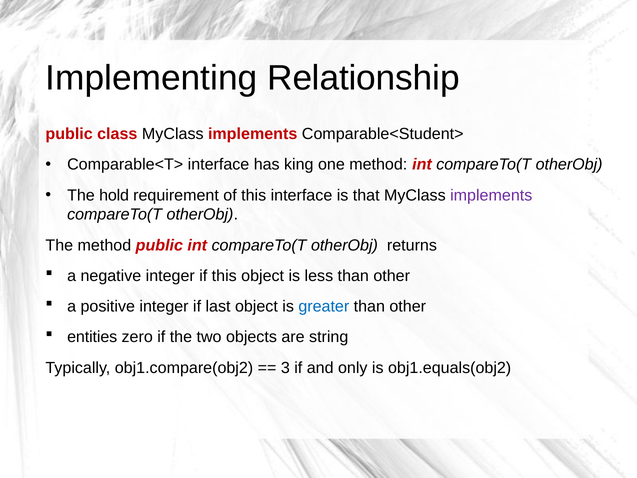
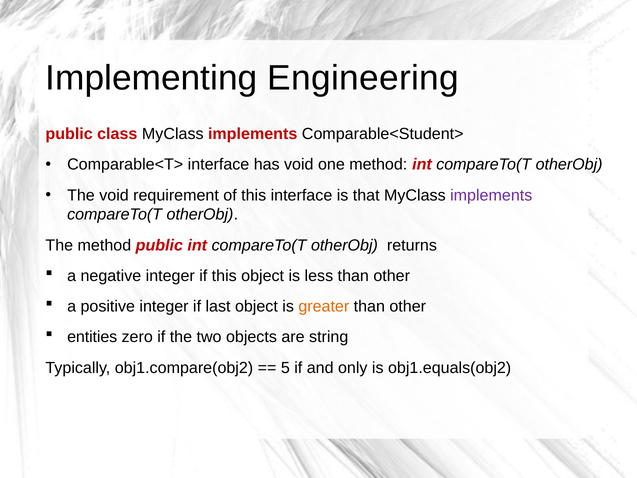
Relationship: Relationship -> Engineering (363, 78)
has king: king -> void (299, 165)
The hold: hold -> void (114, 195)
greater colour: blue -> orange (324, 306)
3: 3 -> 5 (285, 368)
